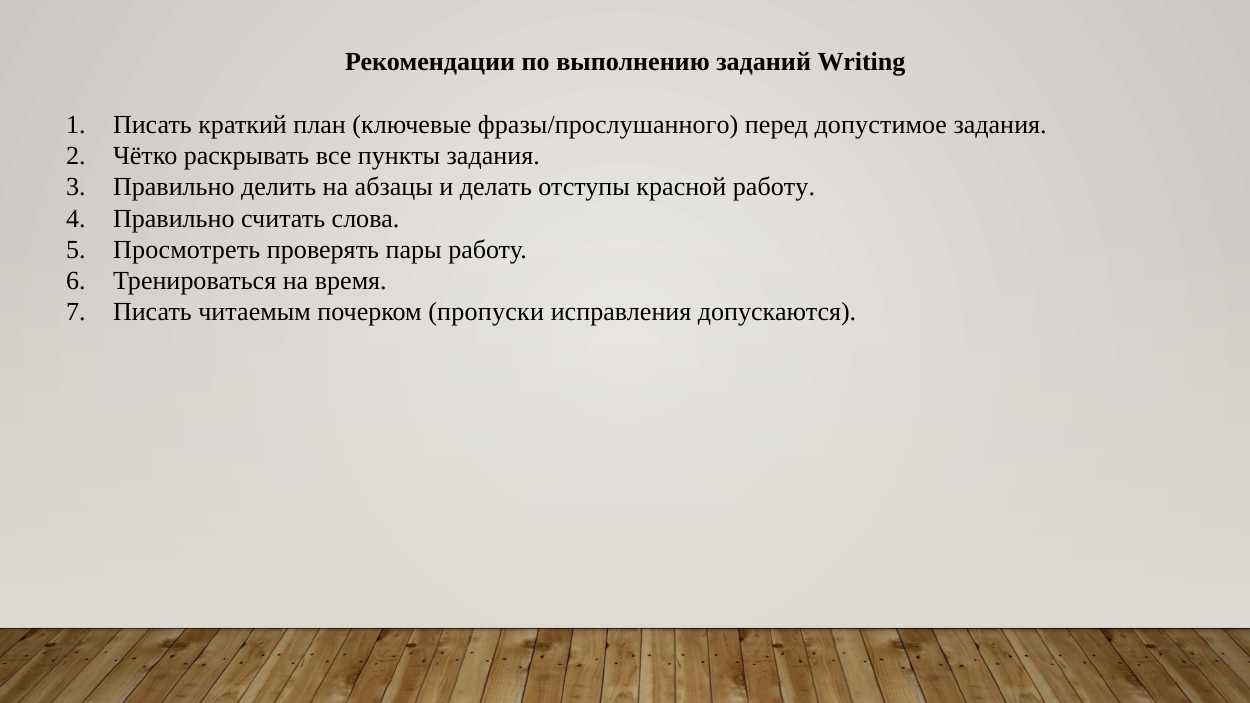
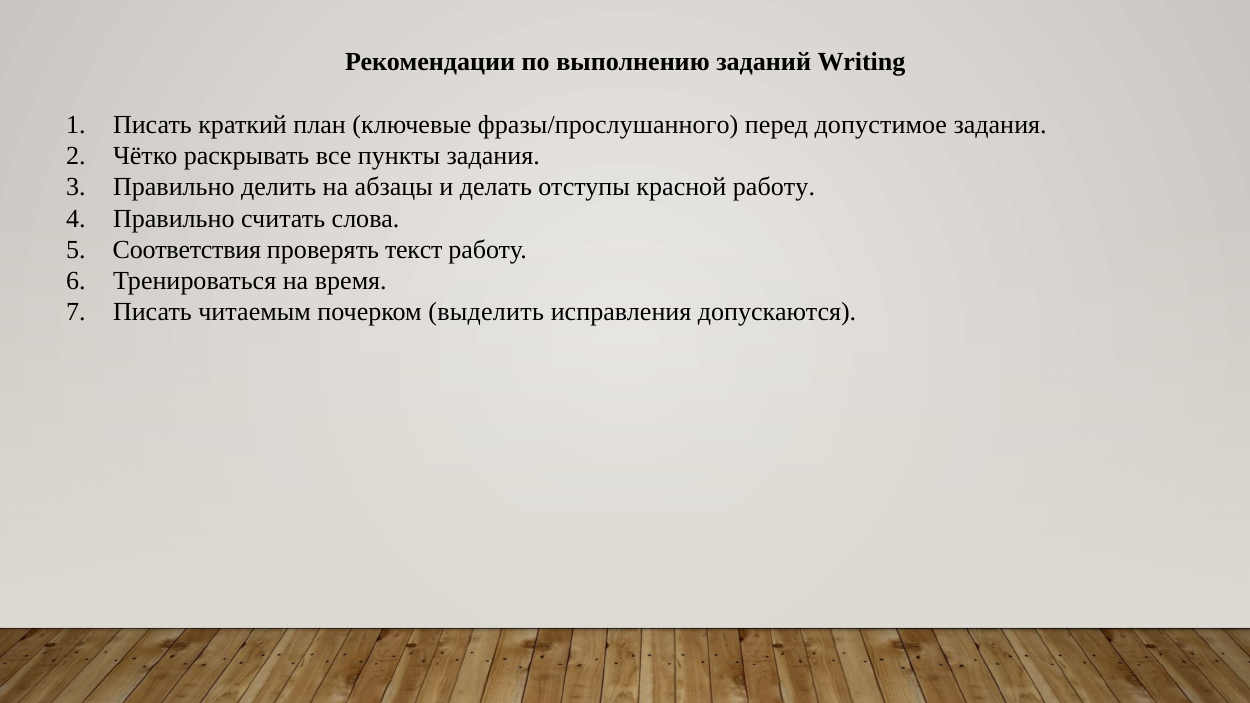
Просмотреть: Просмотреть -> Соответствия (187, 250)
пары: пары -> текст (414, 250)
пропуски: пропуски -> выделить (486, 312)
